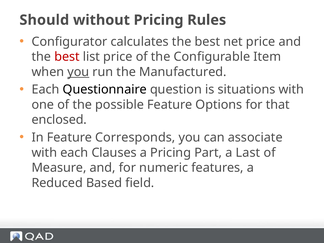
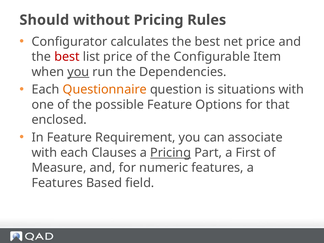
Manufactured: Manufactured -> Dependencies (183, 72)
Questionnaire colour: black -> orange (105, 90)
Corresponds: Corresponds -> Requirement (135, 137)
Pricing underline: none -> present (171, 153)
Last: Last -> First (248, 153)
Reduced: Reduced -> Features (57, 183)
